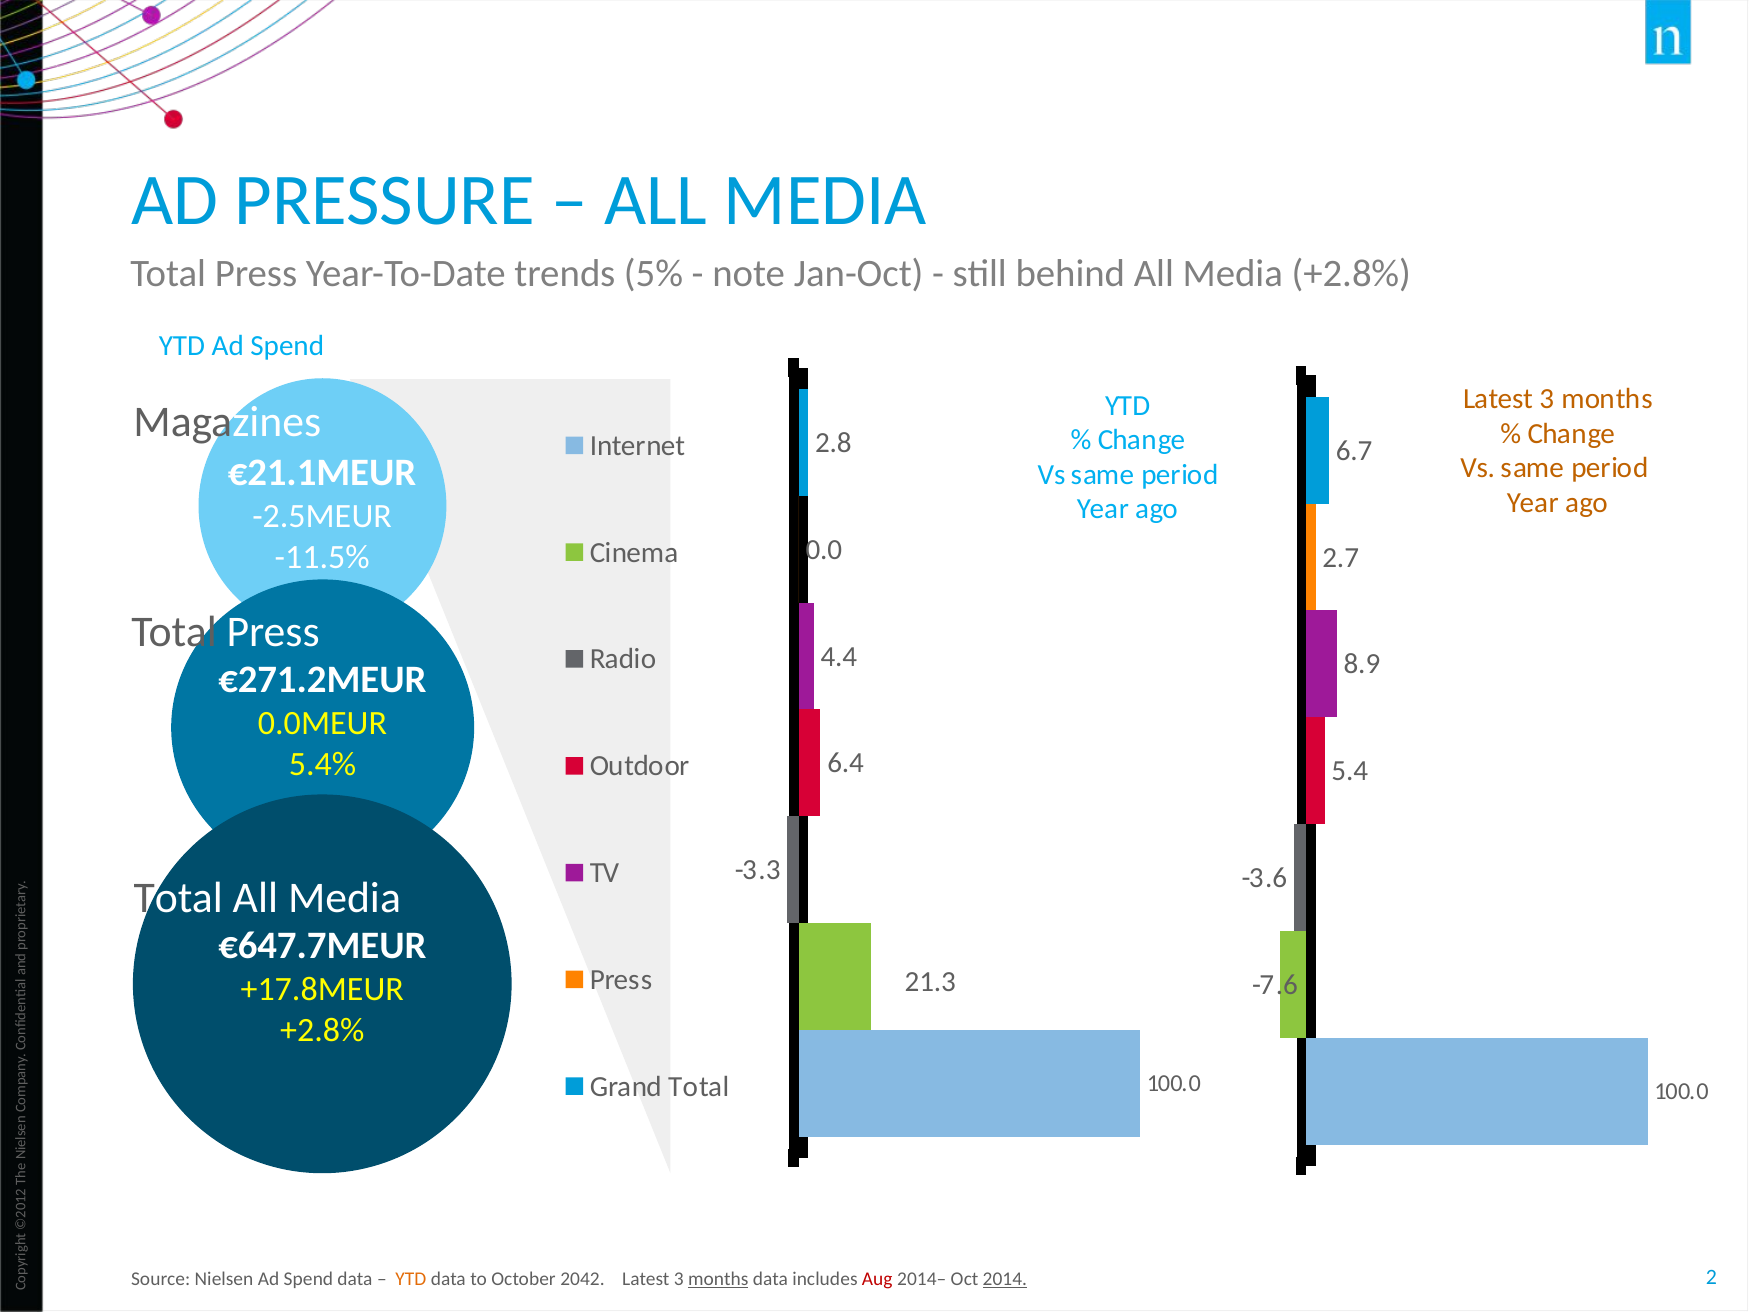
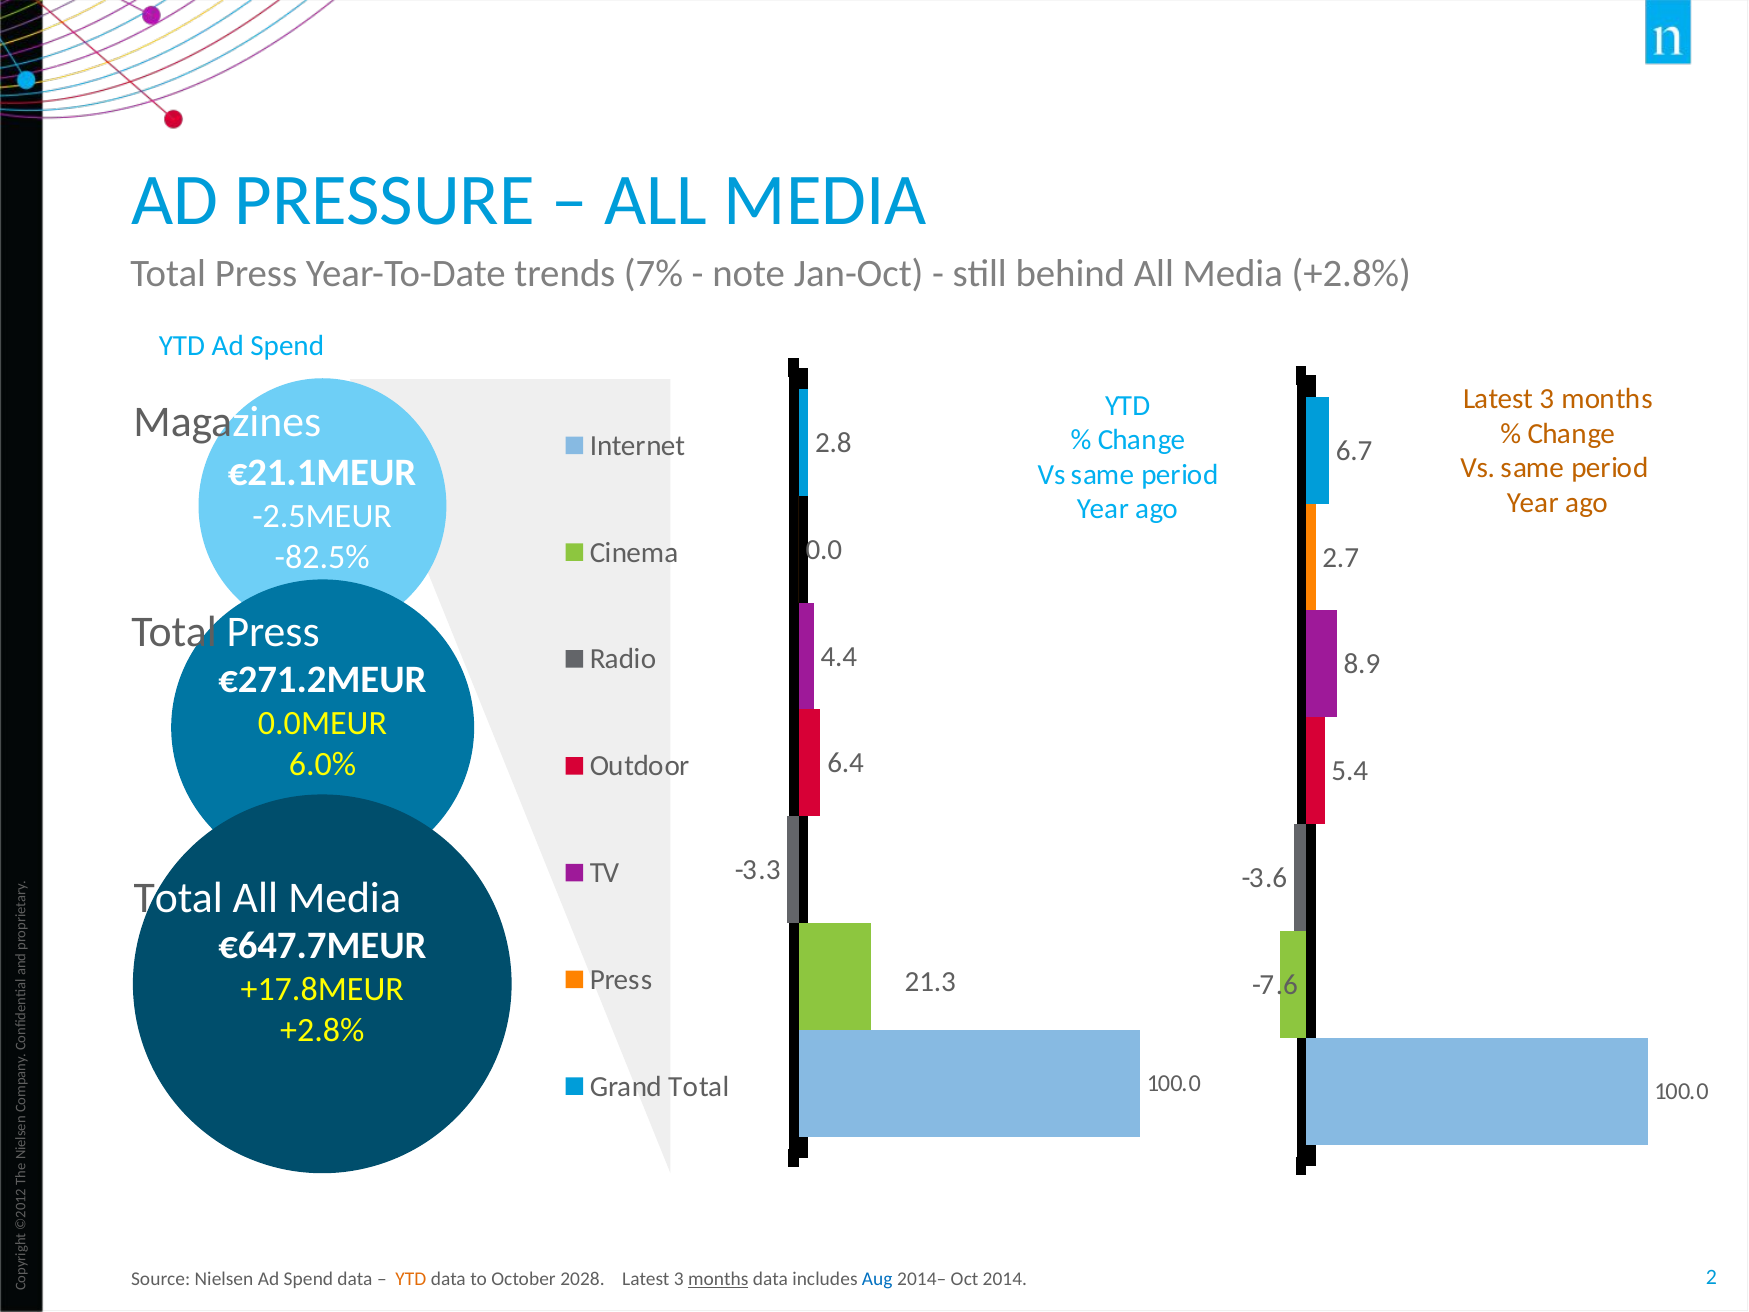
5%: 5% -> 7% (654, 274)
-11.5%: -11.5% -> -82.5% (322, 557)
5.4%: 5.4% -> 6.0% (322, 764)
2042: 2042 -> 2028 (582, 1279)
Aug colour: red -> blue (877, 1279)
2014 underline: present -> none (1005, 1279)
